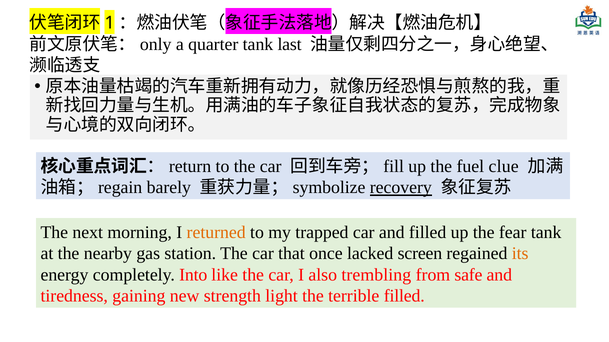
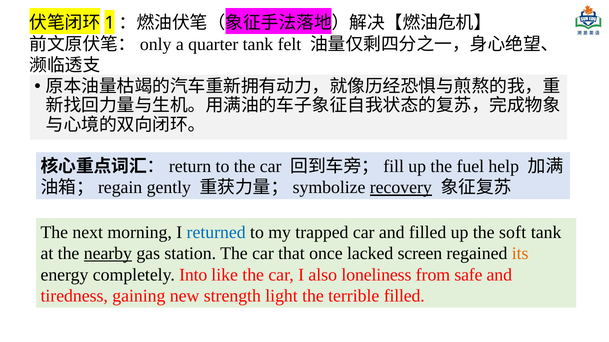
last: last -> felt (289, 44)
clue: clue -> help (504, 167)
barely: barely -> gently (169, 188)
returned colour: orange -> blue (216, 233)
fear: fear -> soft (513, 233)
nearby underline: none -> present (108, 254)
trembling: trembling -> loneliness (376, 275)
